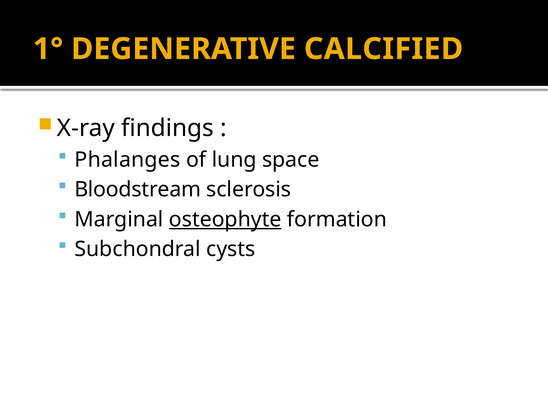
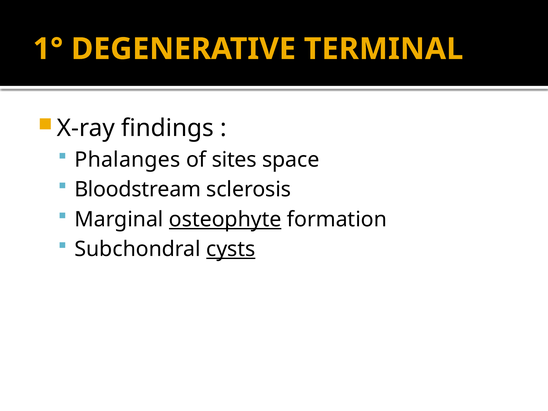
CALCIFIED: CALCIFIED -> TERMINAL (384, 49)
lung: lung -> sites (234, 160)
cysts underline: none -> present (231, 249)
